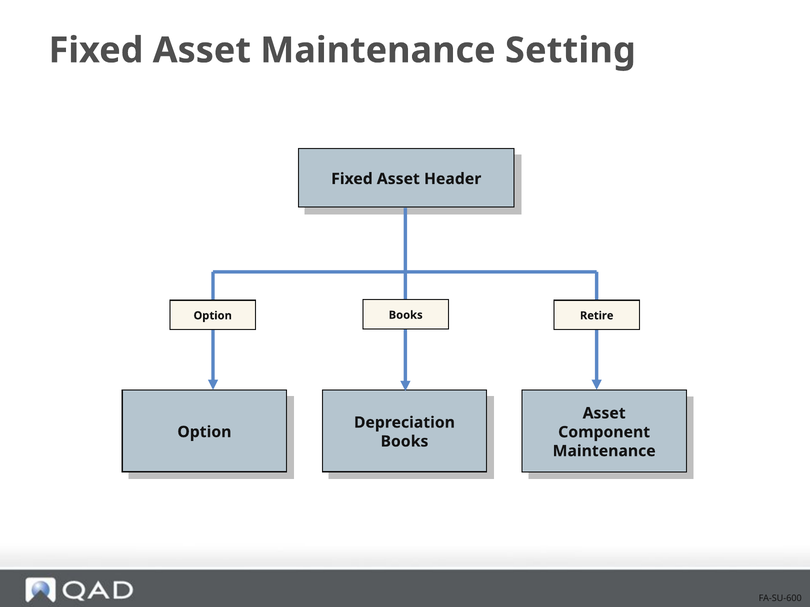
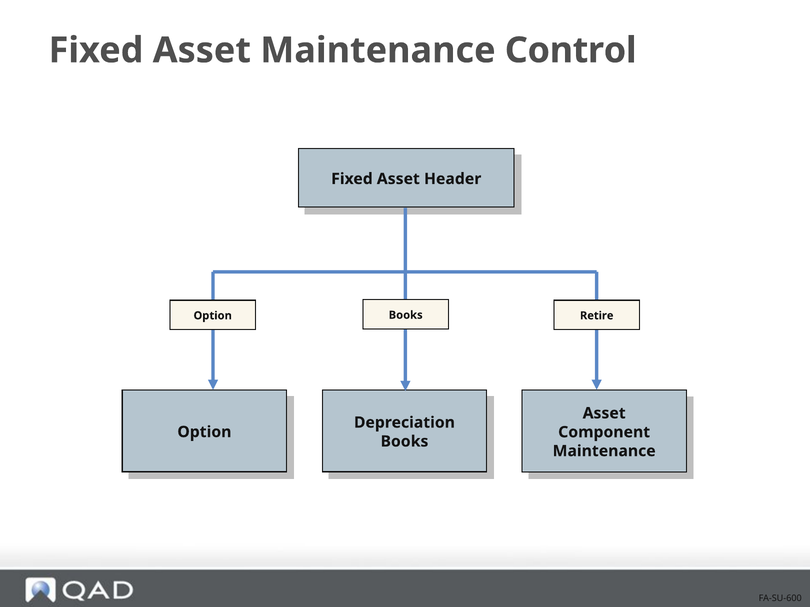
Setting: Setting -> Control (571, 50)
